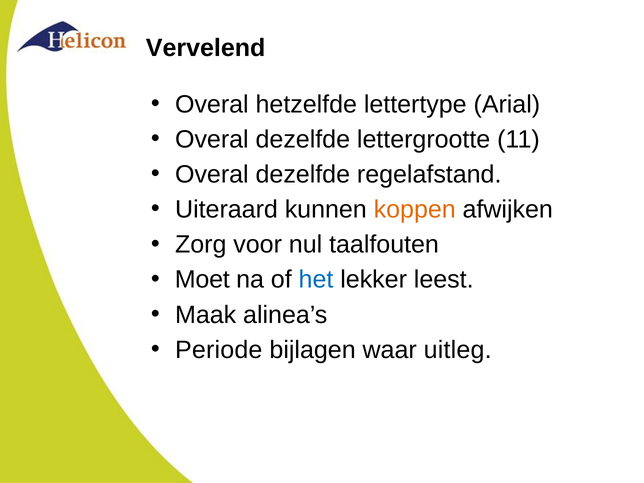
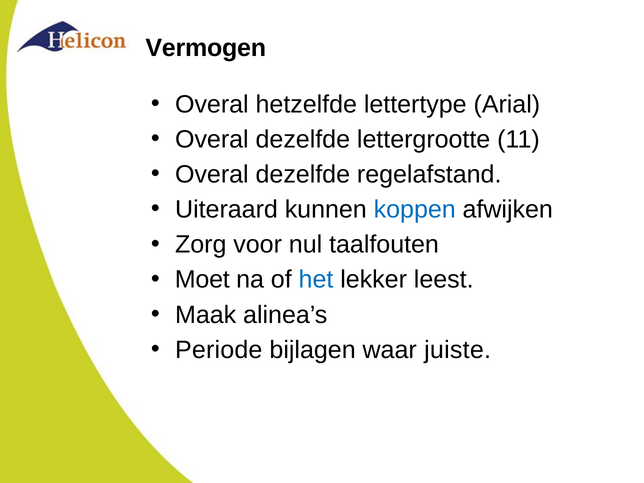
Vervelend: Vervelend -> Vermogen (206, 48)
koppen colour: orange -> blue (415, 210)
uitleg: uitleg -> juiste (458, 350)
